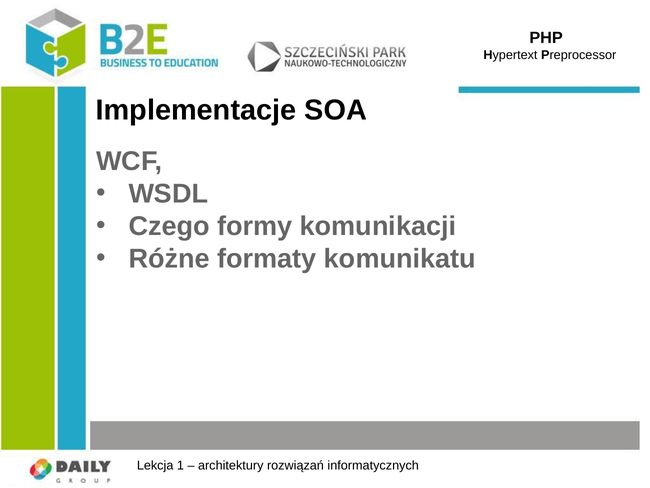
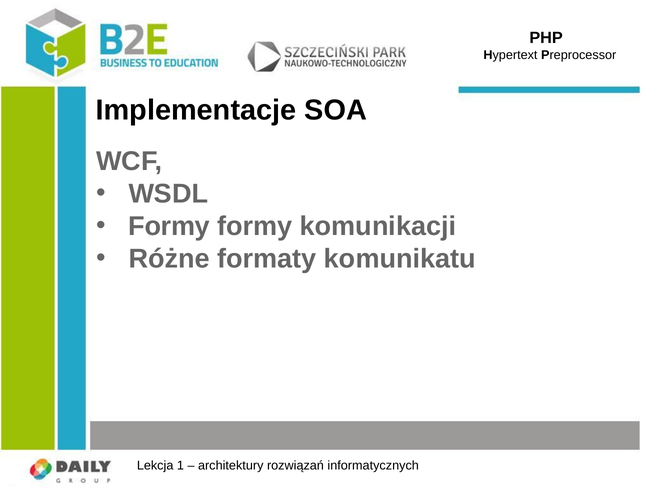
Czego: Czego -> Formy (169, 226)
